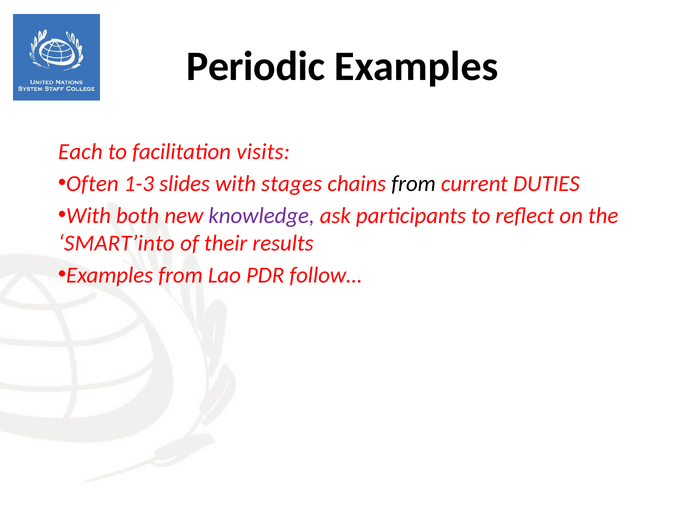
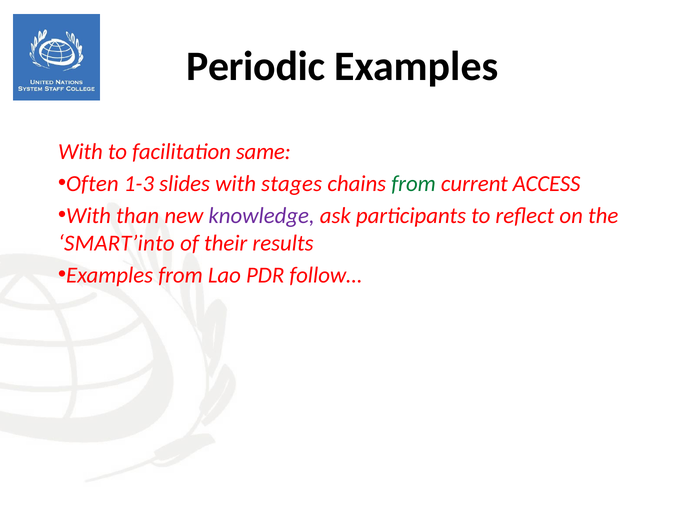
Each: Each -> With (80, 152)
visits: visits -> same (263, 152)
from colour: black -> green (414, 184)
DUTIES: DUTIES -> ACCESS (546, 184)
both: both -> than (138, 215)
